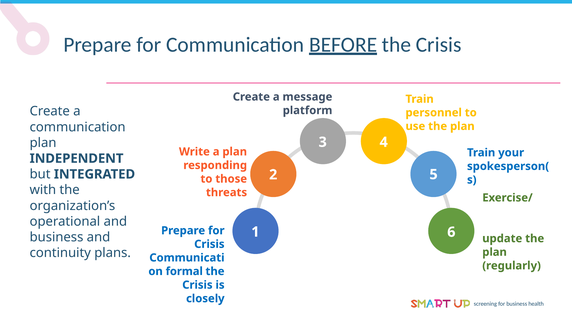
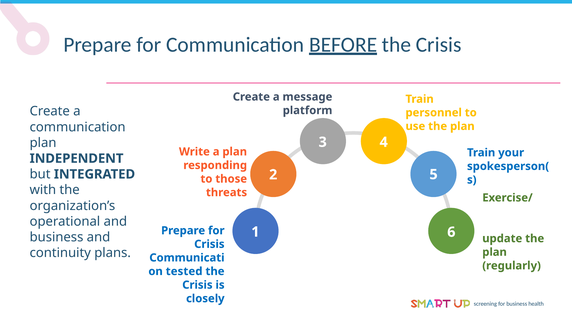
formal: formal -> tested (184, 271)
